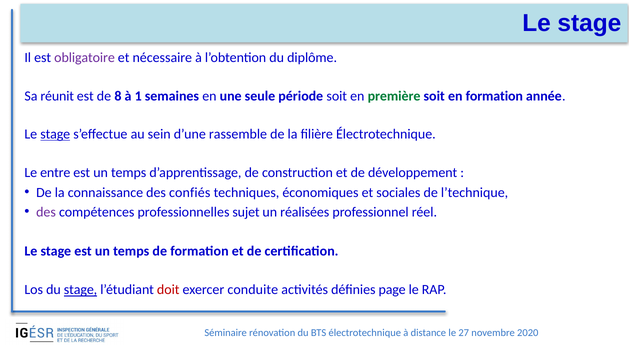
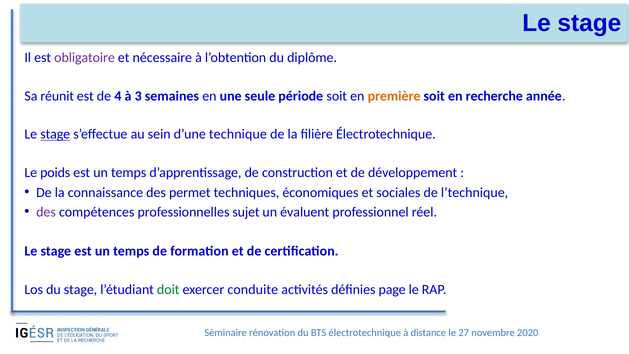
8: 8 -> 4 (118, 96)
1: 1 -> 3 (138, 96)
première colour: green -> orange (394, 96)
en formation: formation -> recherche (494, 96)
rassemble: rassemble -> technique (238, 134)
entre: entre -> poids (55, 173)
confiés: confiés -> permet (190, 192)
réalisées: réalisées -> évaluent (305, 212)
stage underline: present -> none (81, 290)
doit colour: red -> green (168, 290)
